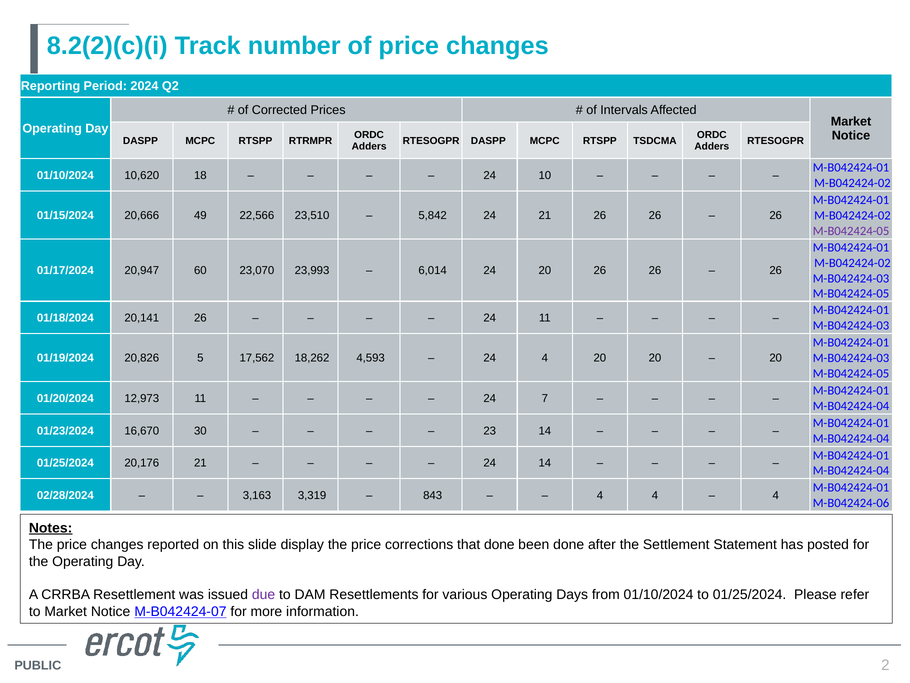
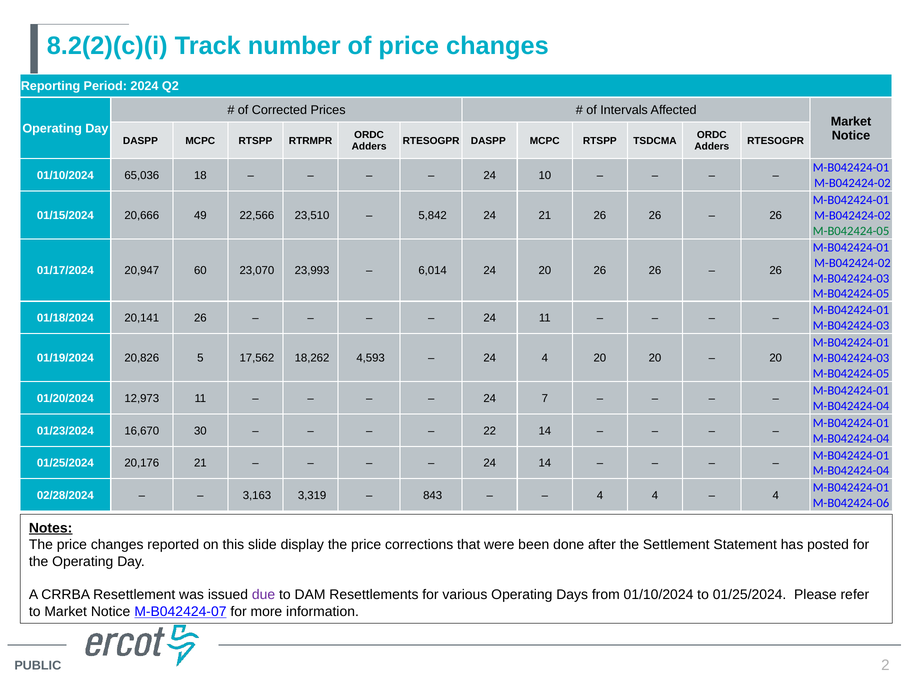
10,620: 10,620 -> 65,036 (142, 175)
M-B042424-05 colour: purple -> green (851, 231)
23: 23 -> 22 (490, 430)
that done: done -> were (499, 544)
